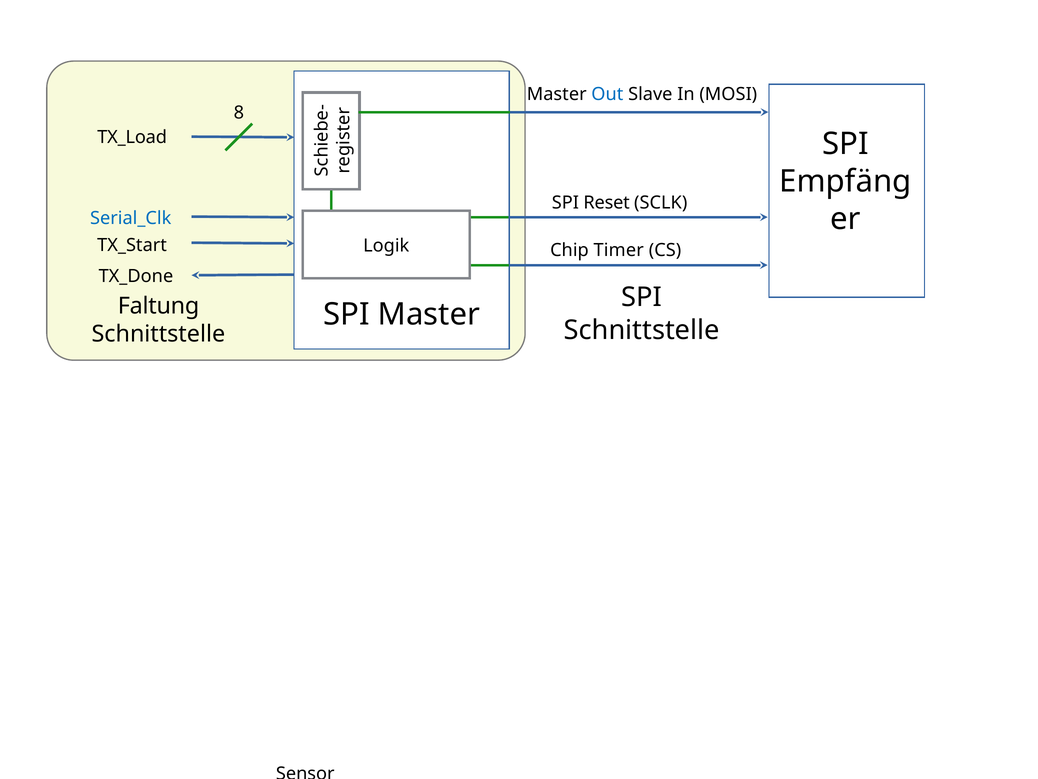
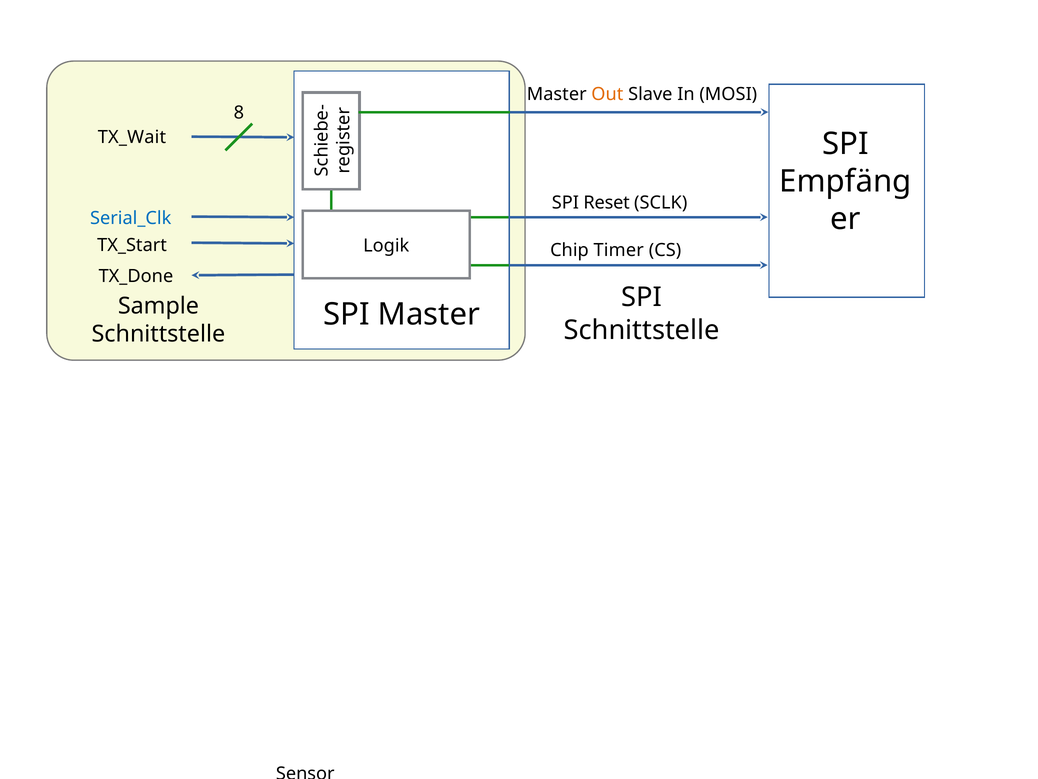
Out colour: blue -> orange (607, 94)
TX_Load: TX_Load -> TX_Wait (132, 137)
Faltung: Faltung -> Sample (158, 306)
